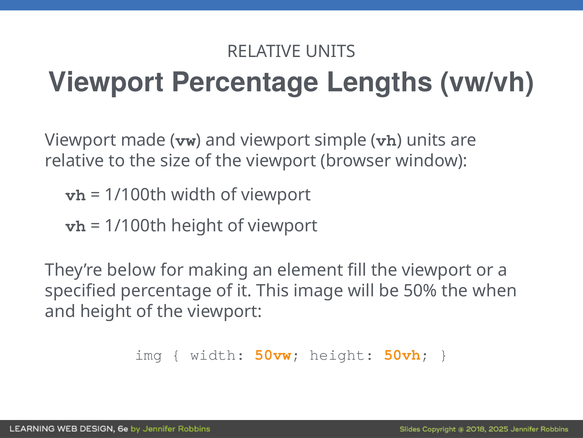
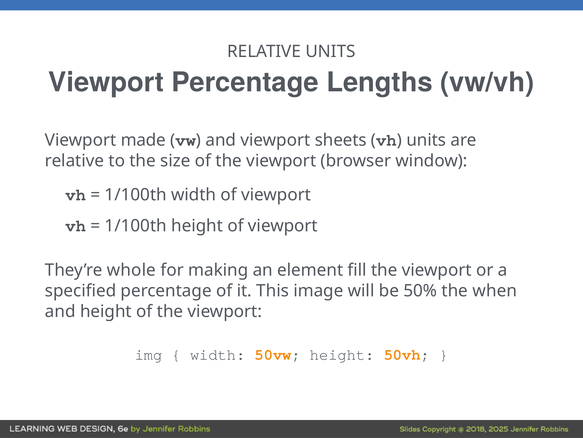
simple: simple -> sheets (341, 140)
below: below -> whole (131, 270)
